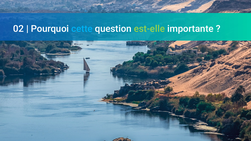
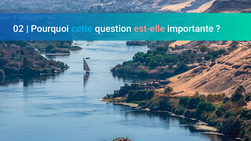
est-elle colour: light green -> pink (149, 29)
